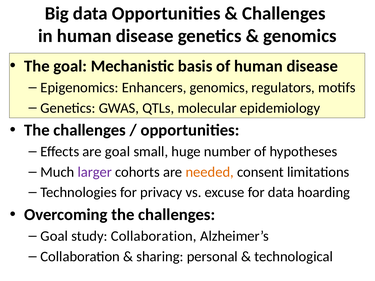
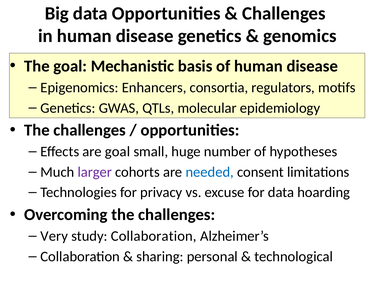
Enhancers genomics: genomics -> consortia (219, 88)
needed colour: orange -> blue (210, 172)
Goal: Goal -> Very (54, 236)
